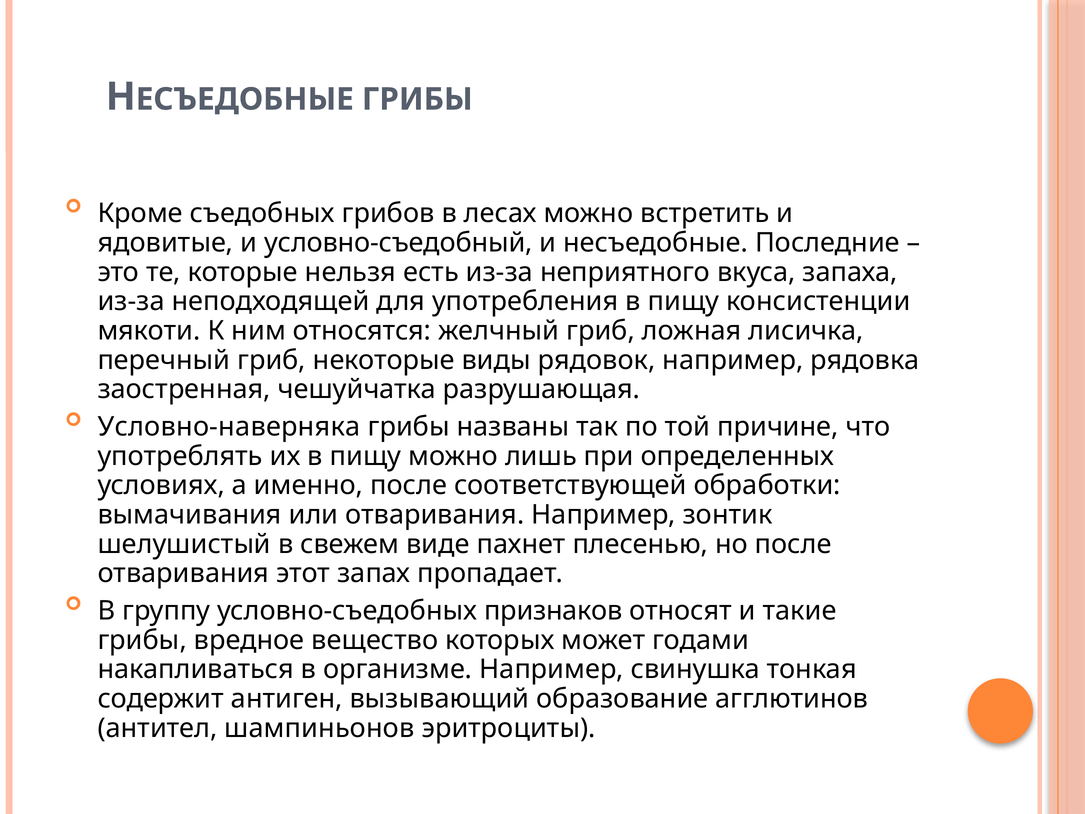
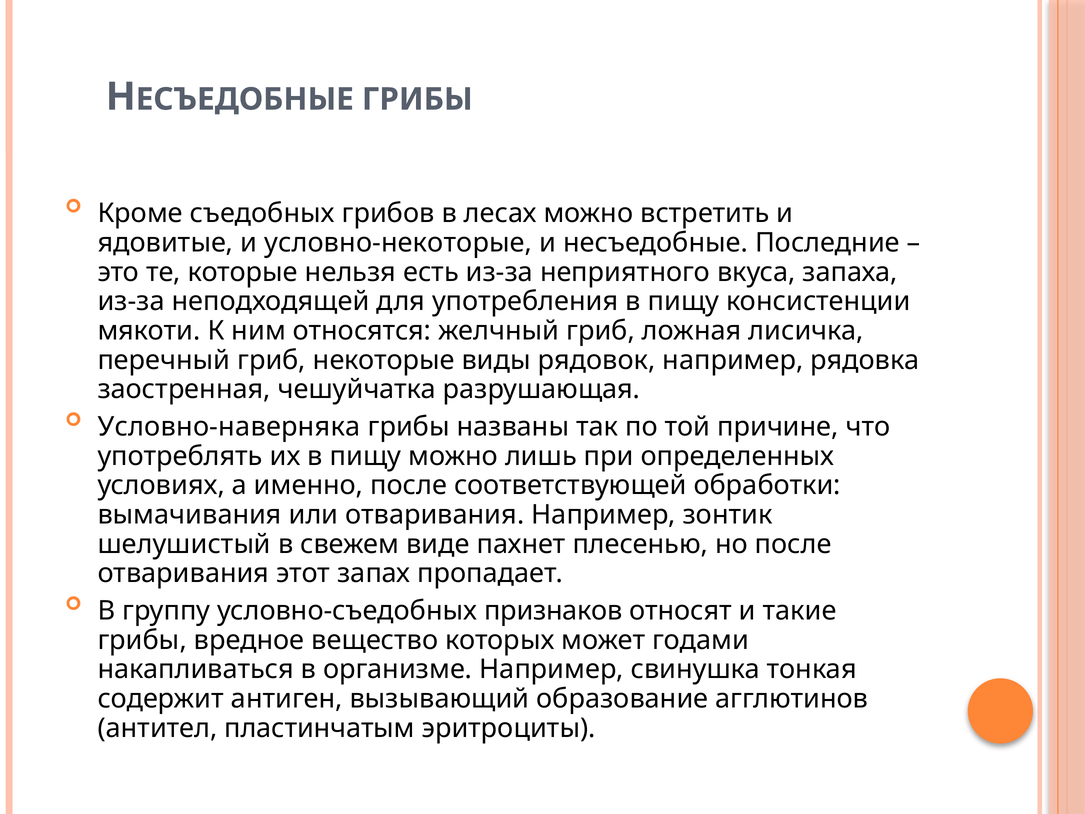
условно-съедобный: условно-съедобный -> условно-некоторые (398, 243)
шампиньонов: шампиньонов -> пластинчатым (320, 728)
